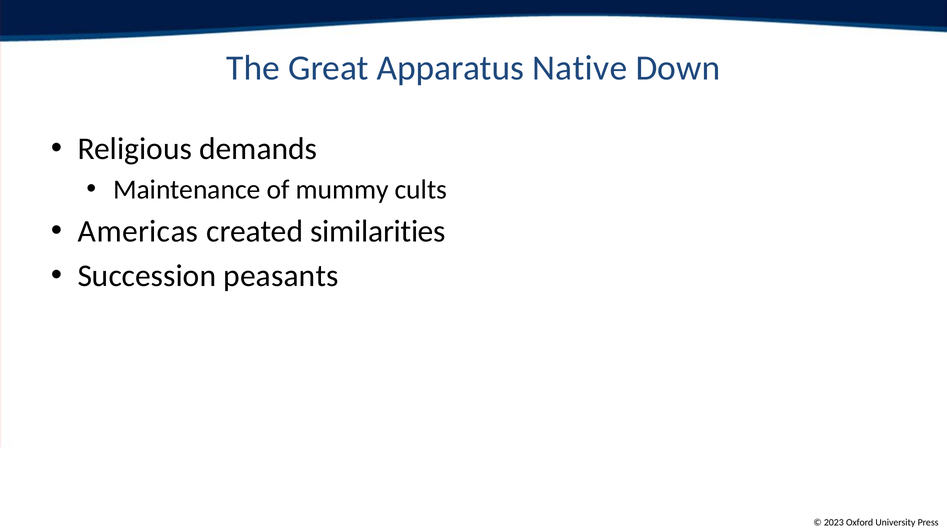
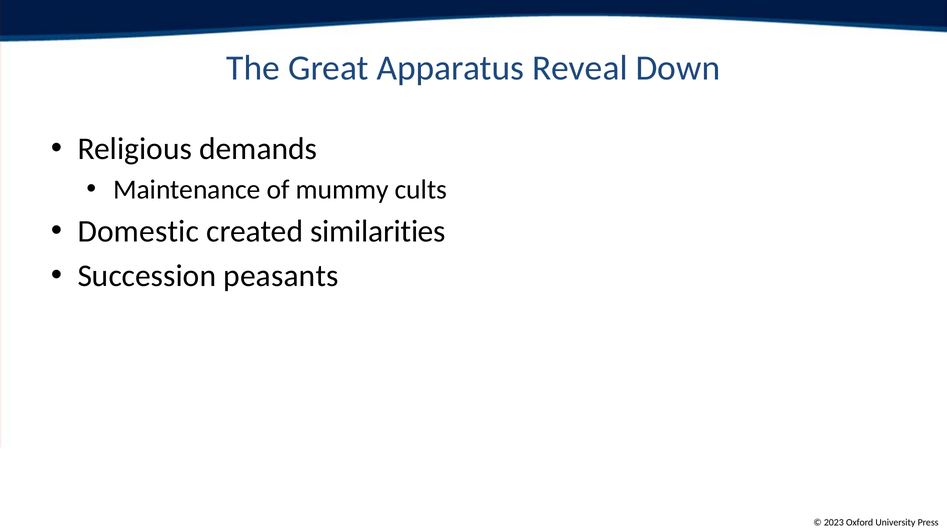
Native: Native -> Reveal (580, 68)
Americas: Americas -> Domestic (138, 232)
